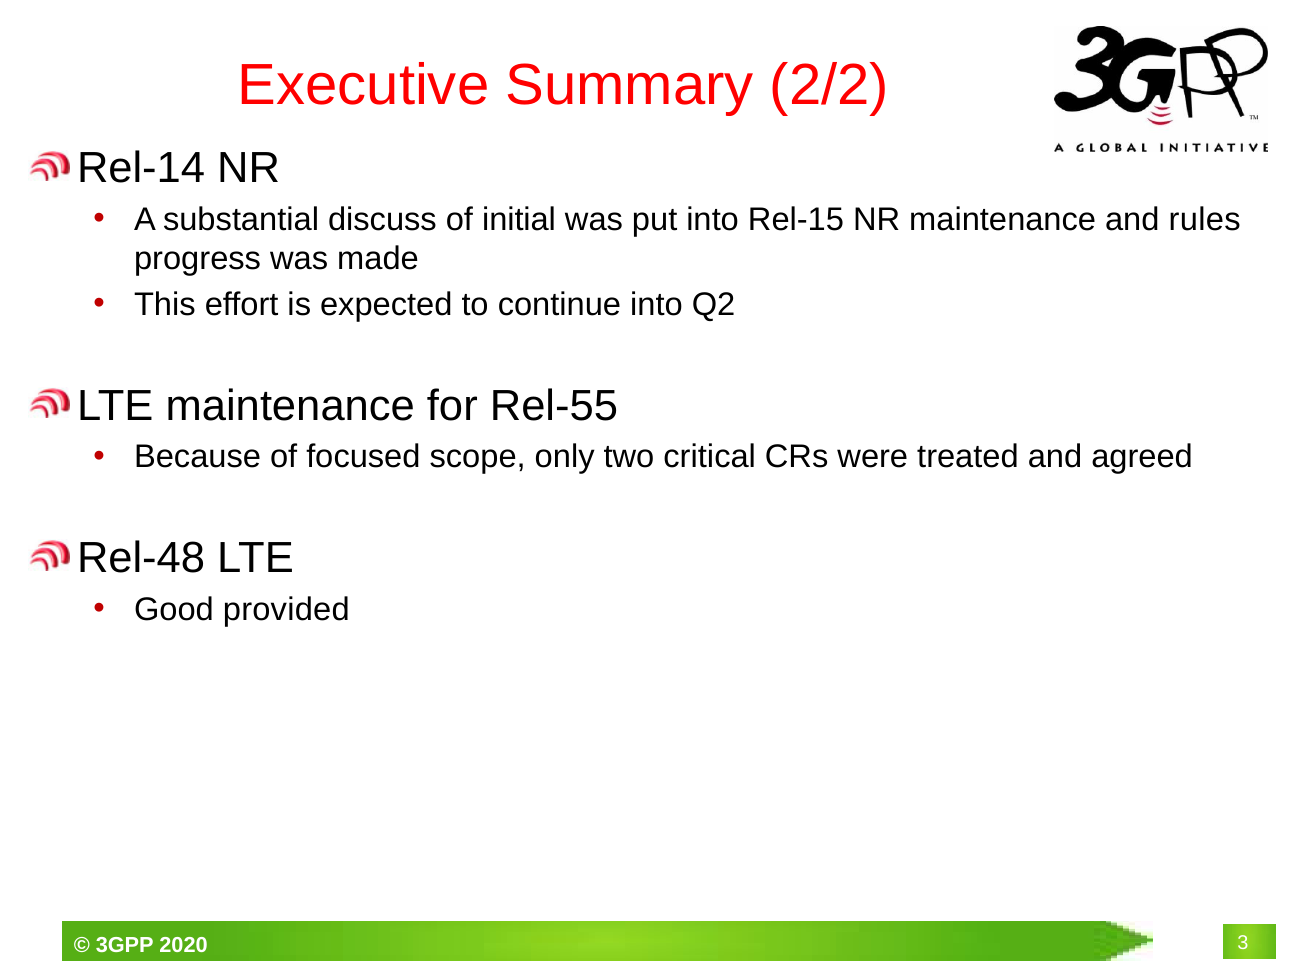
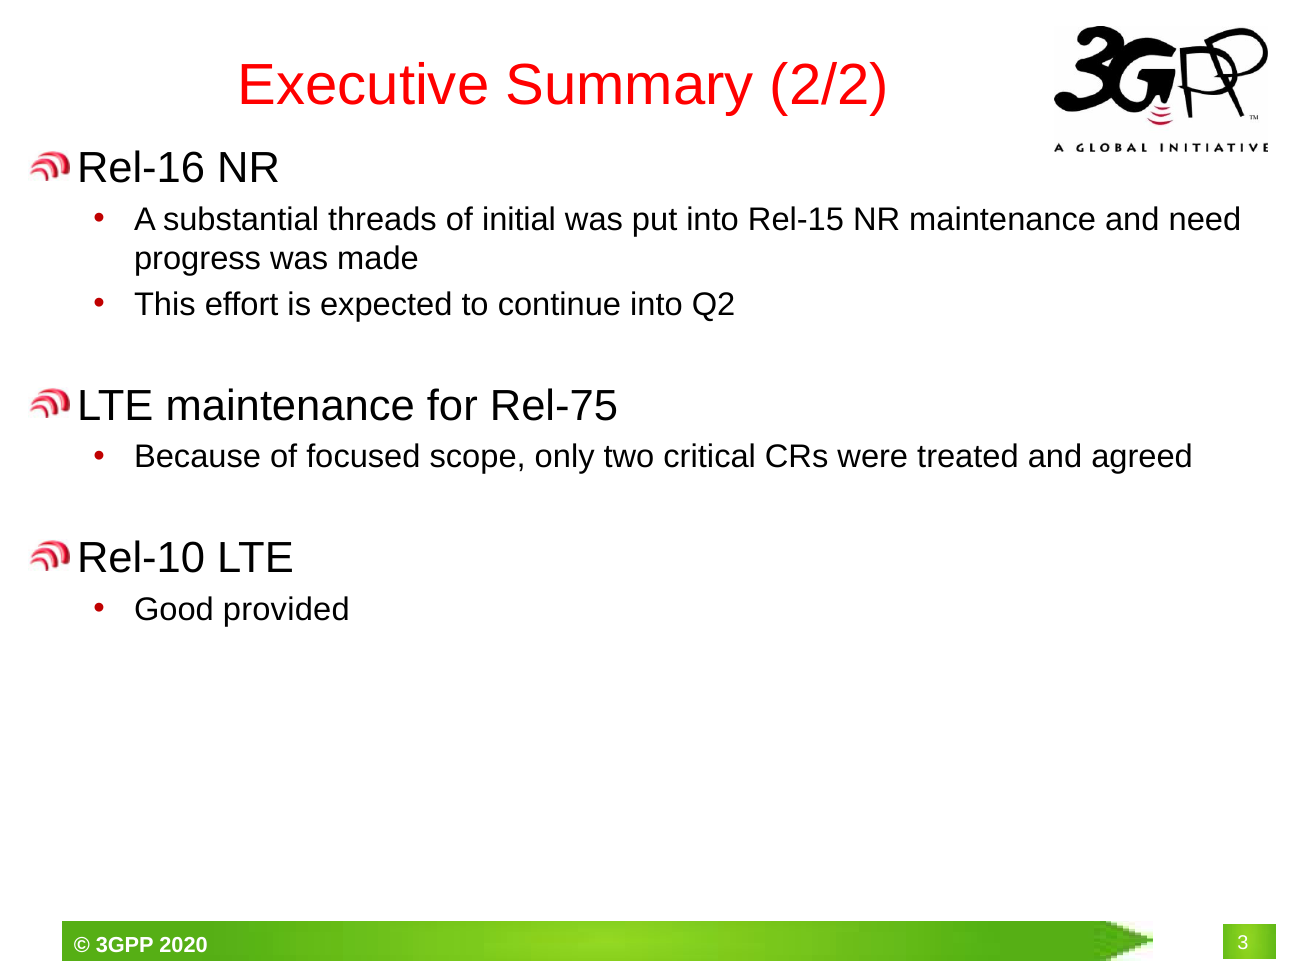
Rel-14: Rel-14 -> Rel-16 (141, 169)
discuss: discuss -> threads (382, 220)
rules: rules -> need (1205, 220)
Rel-55: Rel-55 -> Rel-75 (554, 406)
Rel-48: Rel-48 -> Rel-10 (141, 558)
